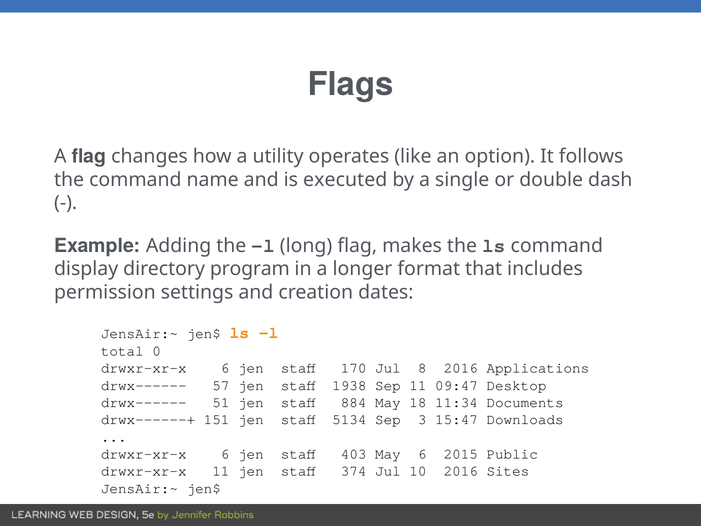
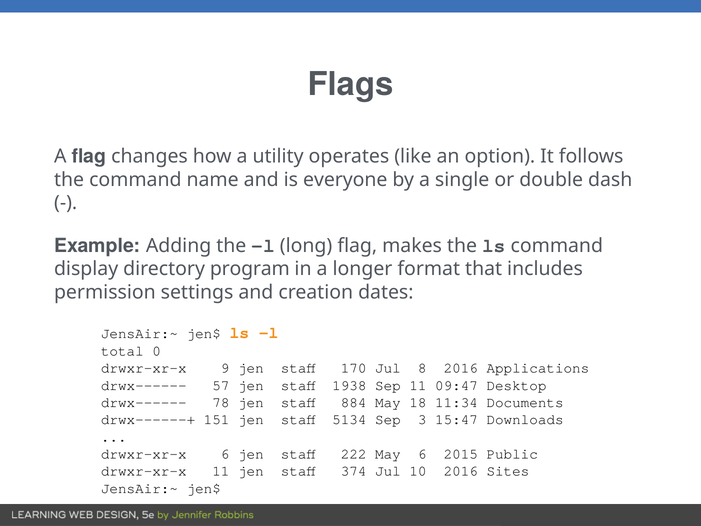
executed: executed -> everyone (345, 180)
6: 6 -> 9 (225, 368)
51: 51 -> 78 (221, 402)
403: 403 -> 222 (354, 454)
